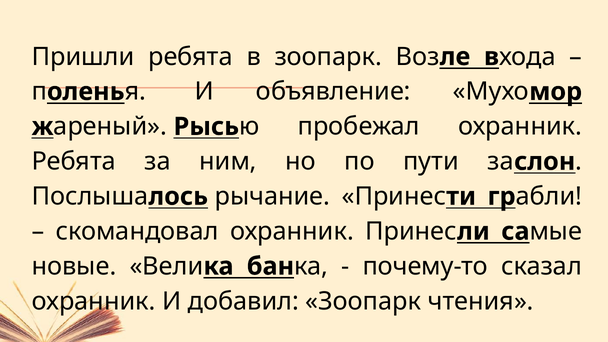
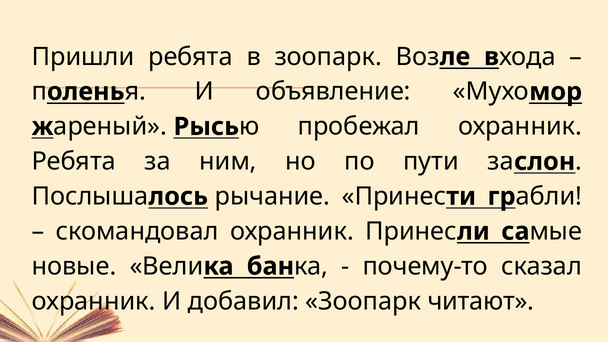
чтения: чтения -> читают (481, 301)
